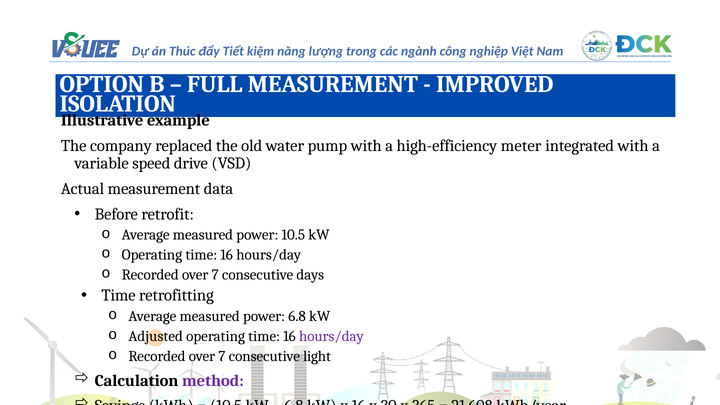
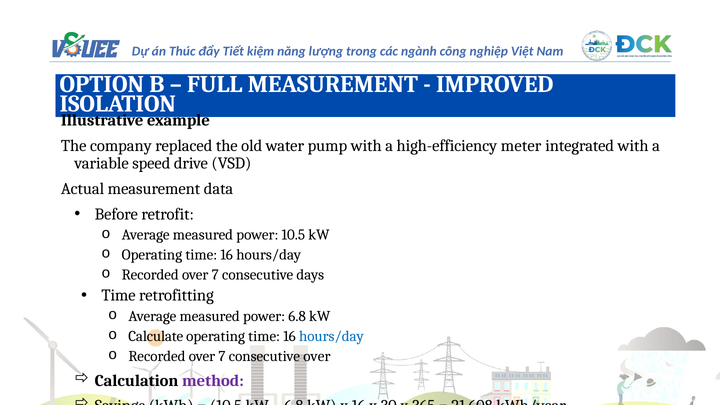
Adjusted: Adjusted -> Calculate (156, 336)
hours/day colour: purple -> blue (331, 336)
consecutive light: light -> over (317, 356)
